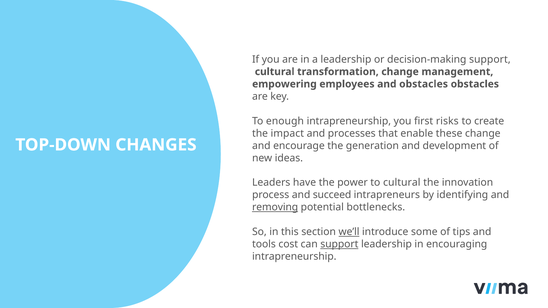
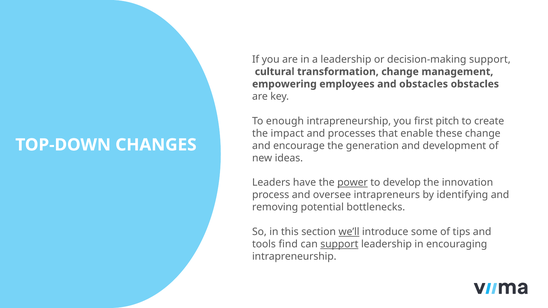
risks: risks -> pitch (447, 121)
power underline: none -> present (353, 183)
to cultural: cultural -> develop (402, 183)
succeed: succeed -> oversee (332, 195)
removing underline: present -> none (275, 207)
cost: cost -> find (288, 244)
